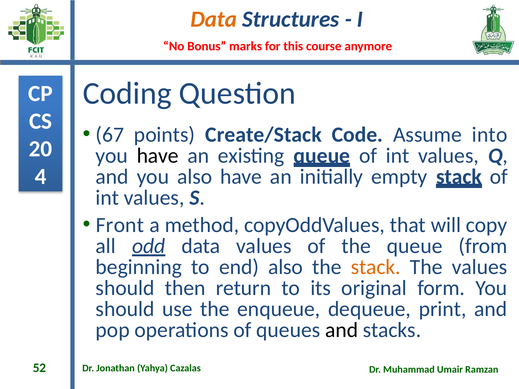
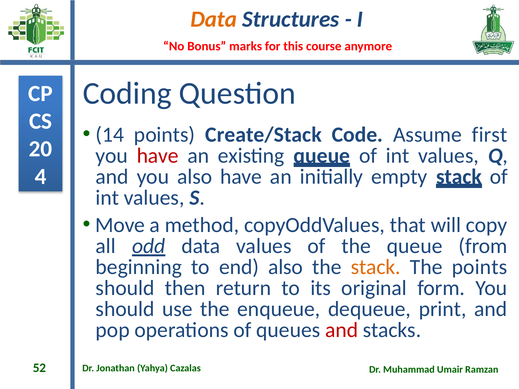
67: 67 -> 14 (110, 135)
into: into -> first (490, 135)
have colour: black -> red (158, 156)
Front: Front -> Move (120, 225)
The values: values -> points (480, 267)
and colour: black -> red (342, 330)
